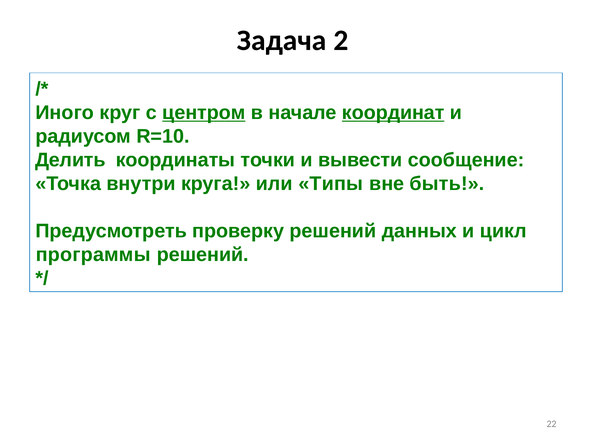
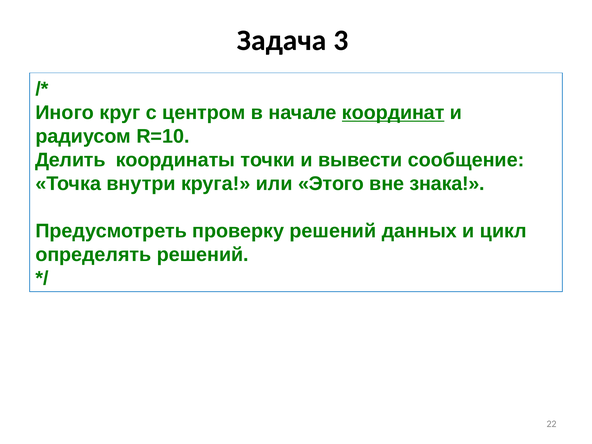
2: 2 -> 3 (341, 41)
центром underline: present -> none (204, 113)
Типы: Типы -> Этого (331, 184)
быть: быть -> знака (447, 184)
программы: программы -> определять (93, 255)
